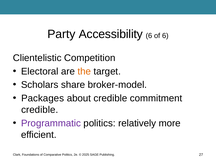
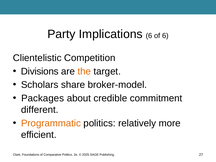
Accessibility: Accessibility -> Implications (111, 34)
Electoral: Electoral -> Divisions (40, 71)
credible: credible -> different (40, 110)
Programmatic colour: purple -> orange (51, 123)
